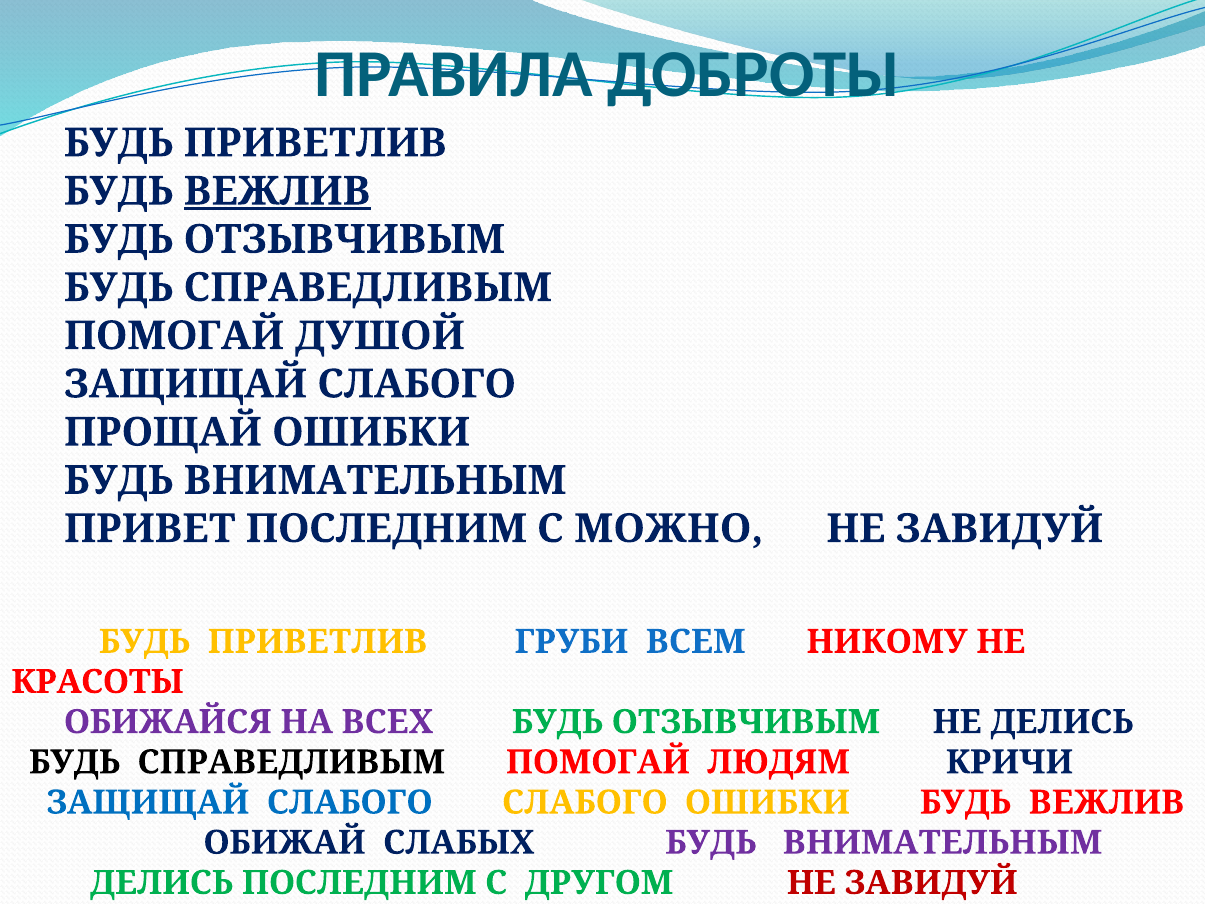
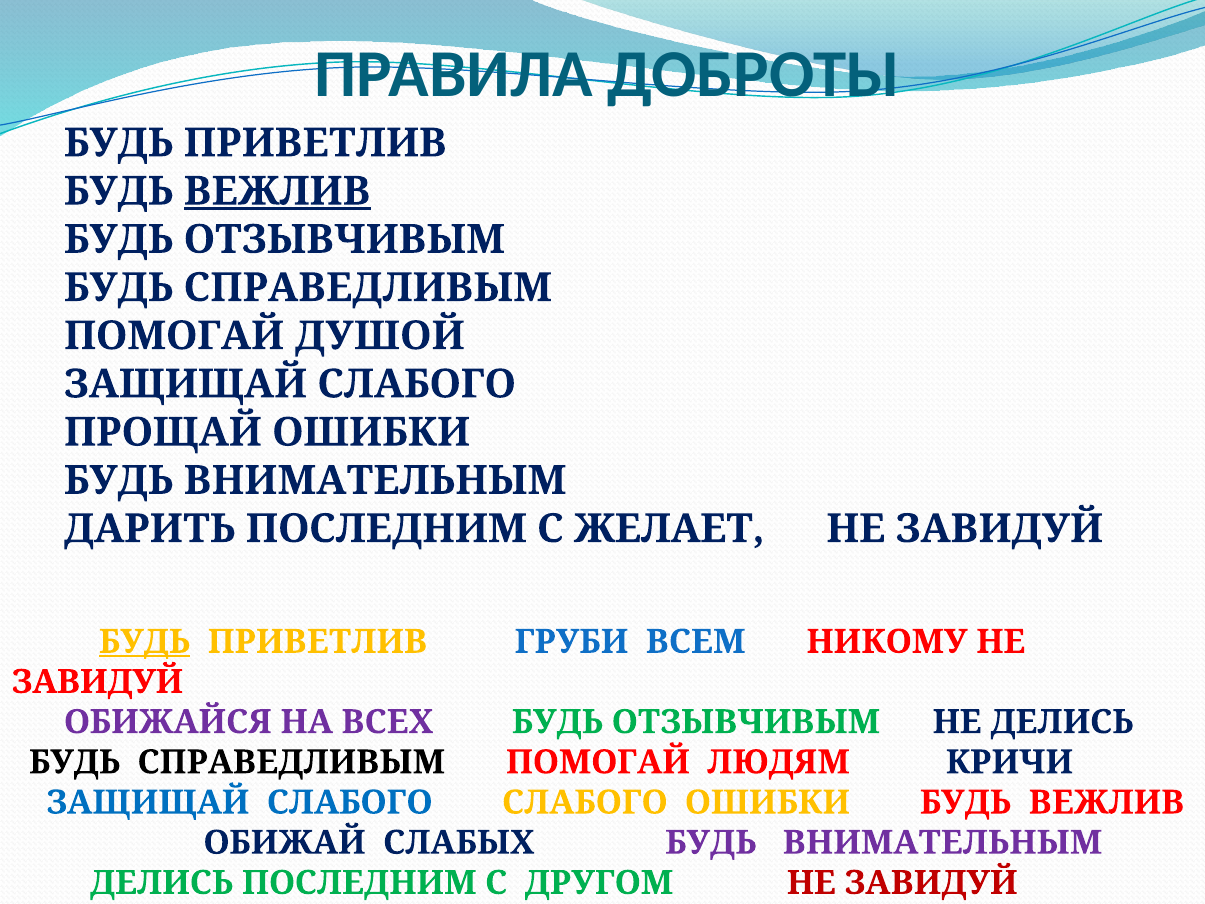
ПРИВЕТ: ПРИВЕТ -> ДАРИТЬ (150, 529)
МОЖНО: МОЖНО -> ЖЕЛАЕТ (669, 529)
БУДЬ underline: none -> present (145, 642)
КРАСОТЫ: КРАСОТЫ -> ЗАВИДУЙ (97, 682)
